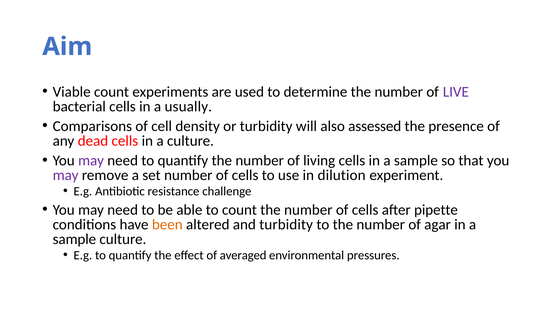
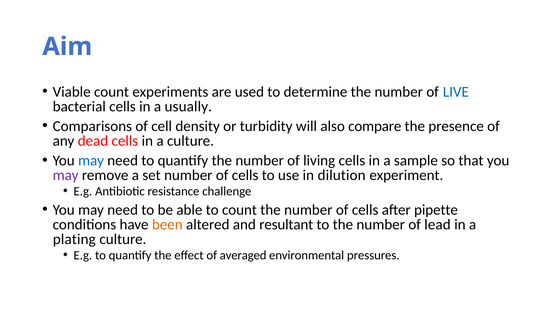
LIVE colour: purple -> blue (456, 92)
assessed: assessed -> compare (375, 126)
may colour: purple -> blue (91, 161)
and turbidity: turbidity -> resultant (286, 225)
agar: agar -> lead (437, 225)
sample: sample -> plating (74, 239)
